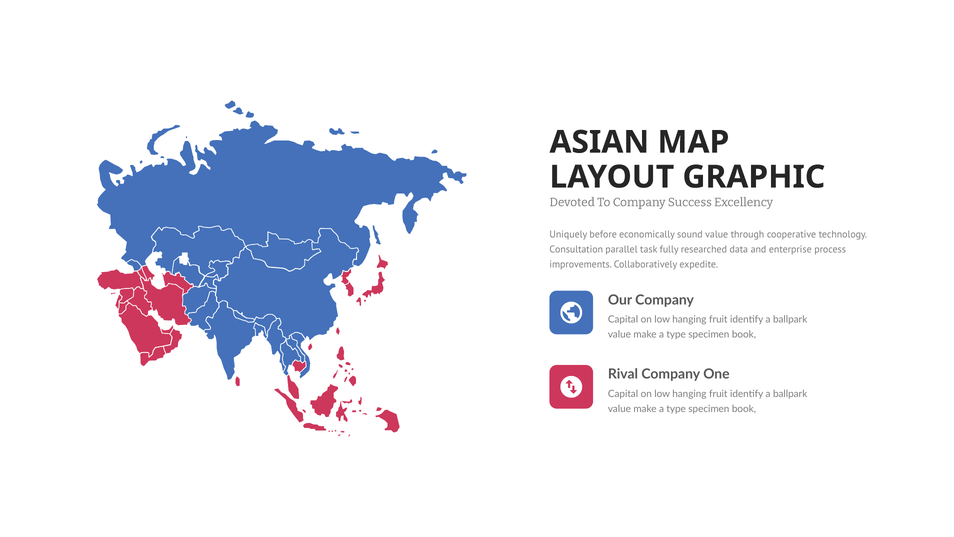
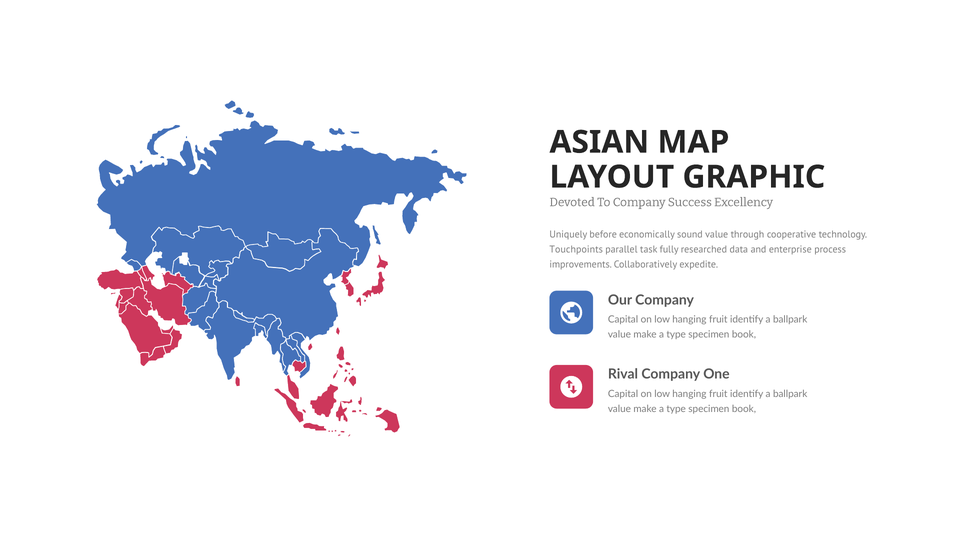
Consultation: Consultation -> Touchpoints (576, 249)
